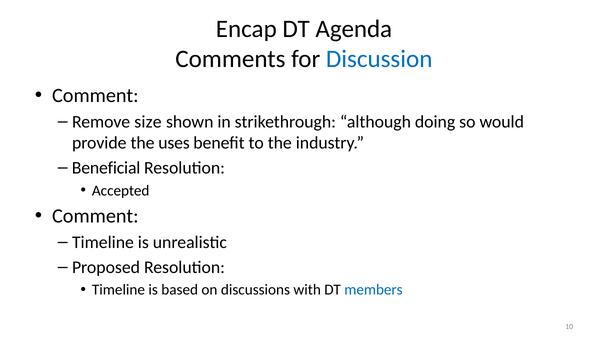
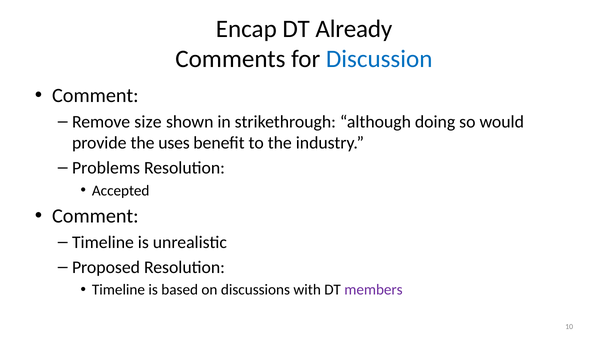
Agenda: Agenda -> Already (354, 29)
Beneficial: Beneficial -> Problems (106, 168)
members colour: blue -> purple (374, 290)
